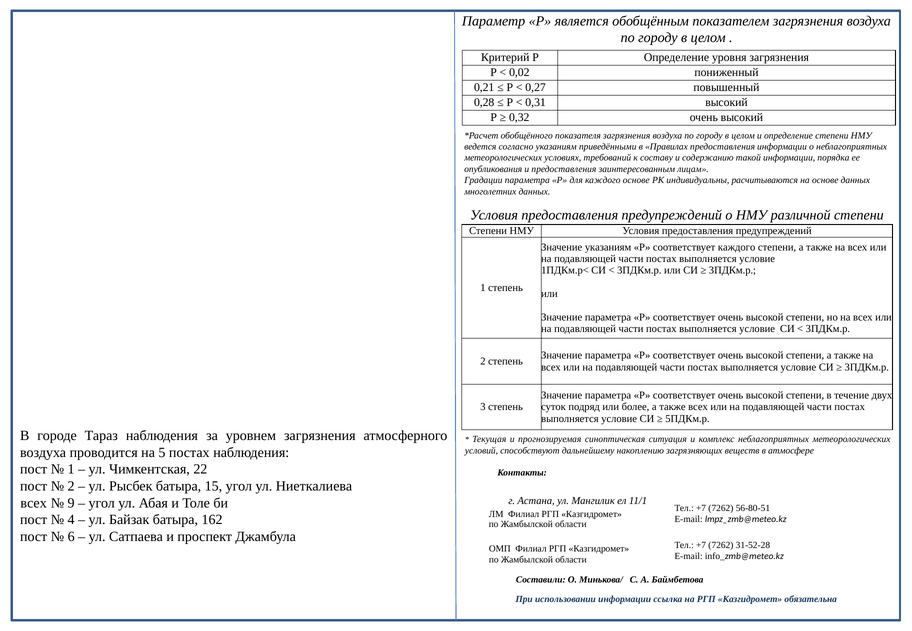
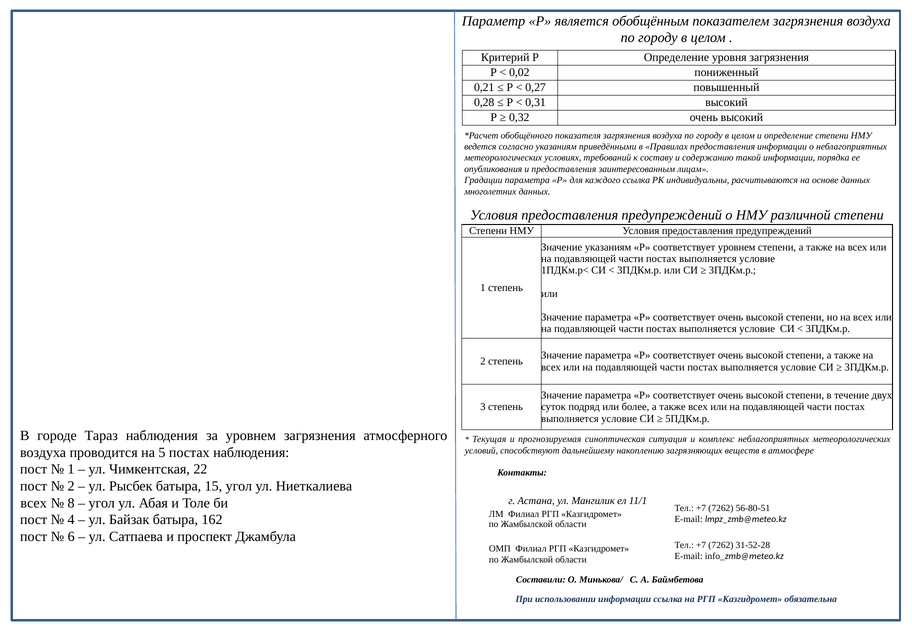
каждого основе: основе -> ссылка (636, 180)
соответствует каждого: каждого -> уровнем (737, 247)
9: 9 -> 8 (71, 503)
